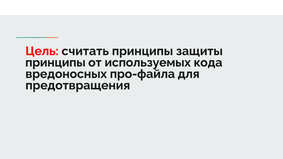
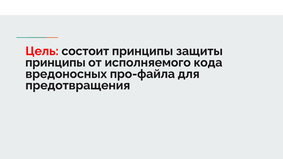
считать: считать -> состоит (85, 51)
используемых: используемых -> исполняемого (148, 63)
